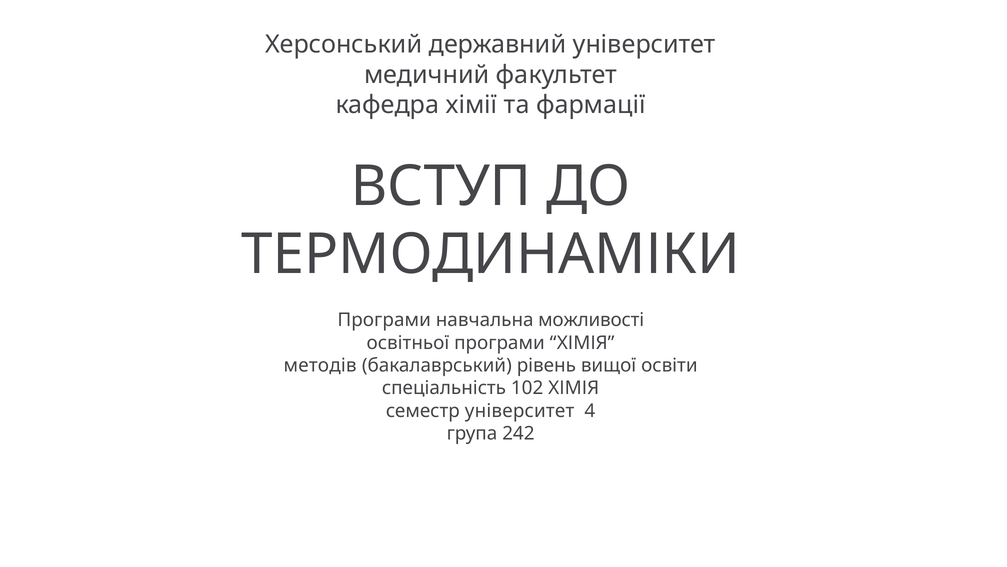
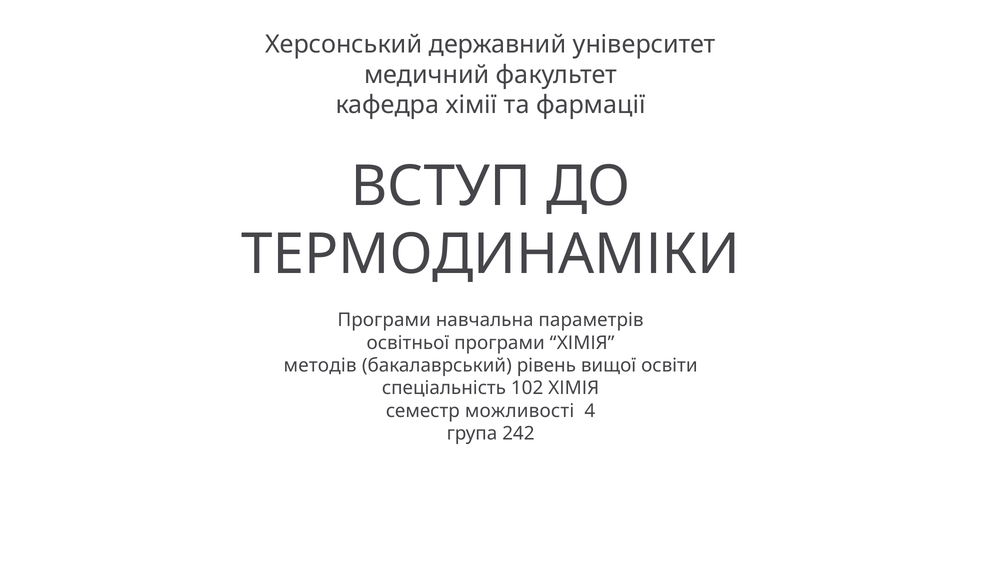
можливості: можливості -> параметрів (591, 320)
семестр університет: університет -> можливості (520, 410)
